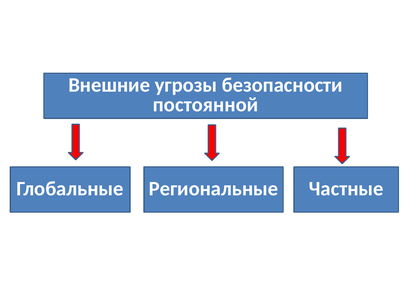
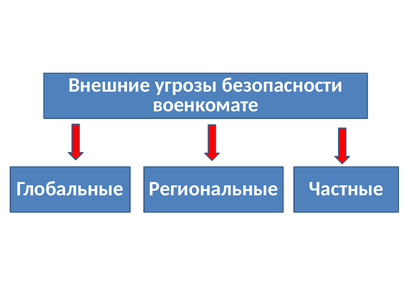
постоянной: постоянной -> военкомате (206, 105)
